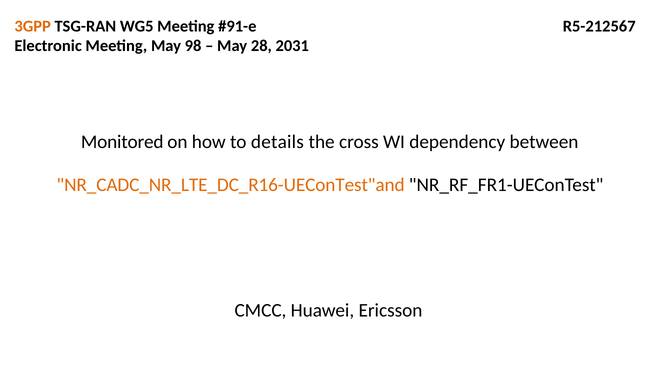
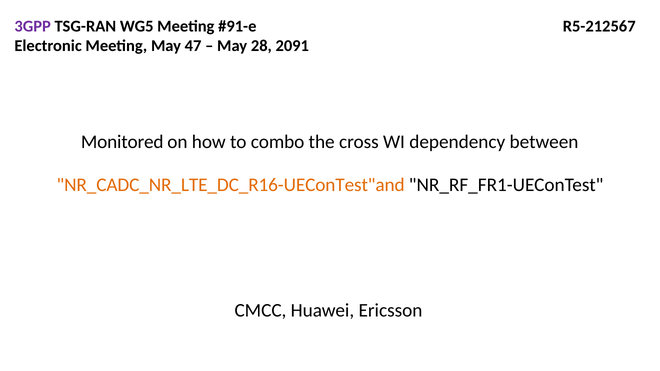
3GPP colour: orange -> purple (33, 26)
98: 98 -> 47 (193, 46)
2031: 2031 -> 2091 (292, 46)
details: details -> combo (278, 142)
